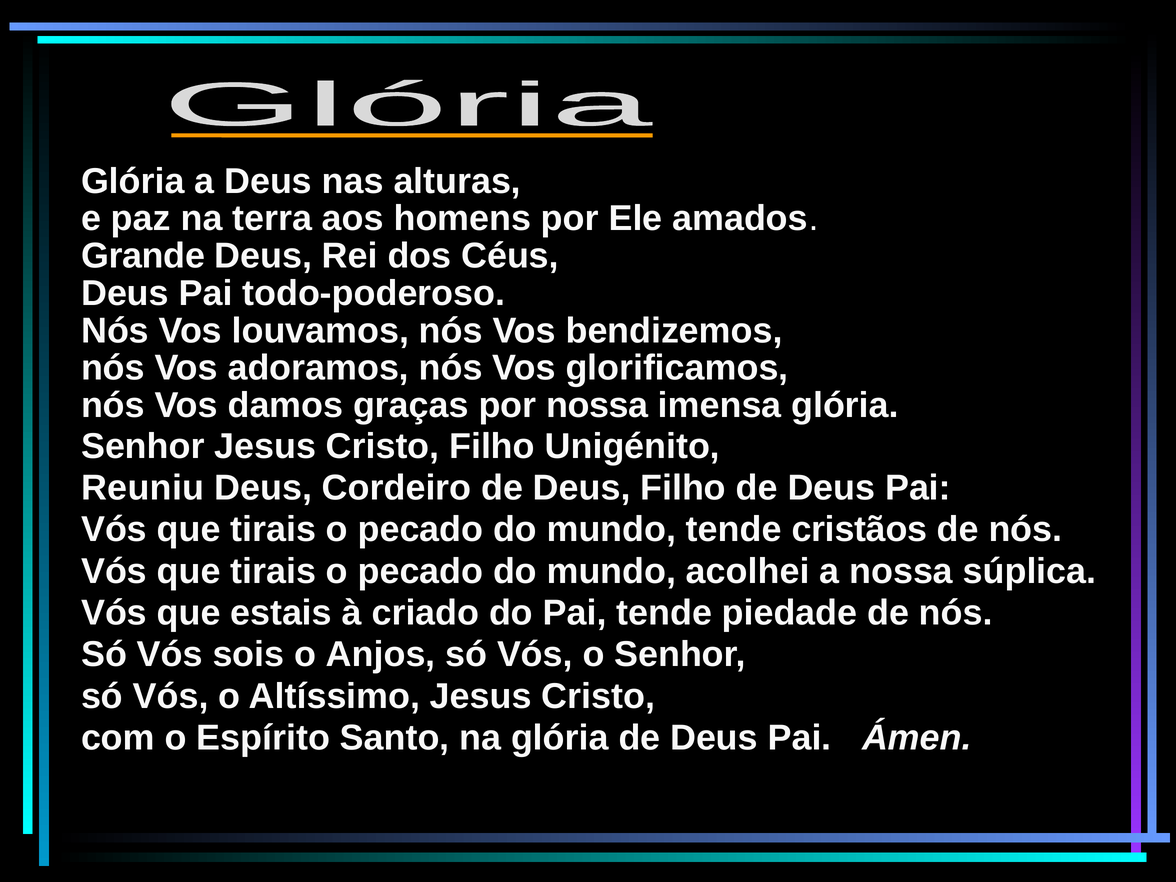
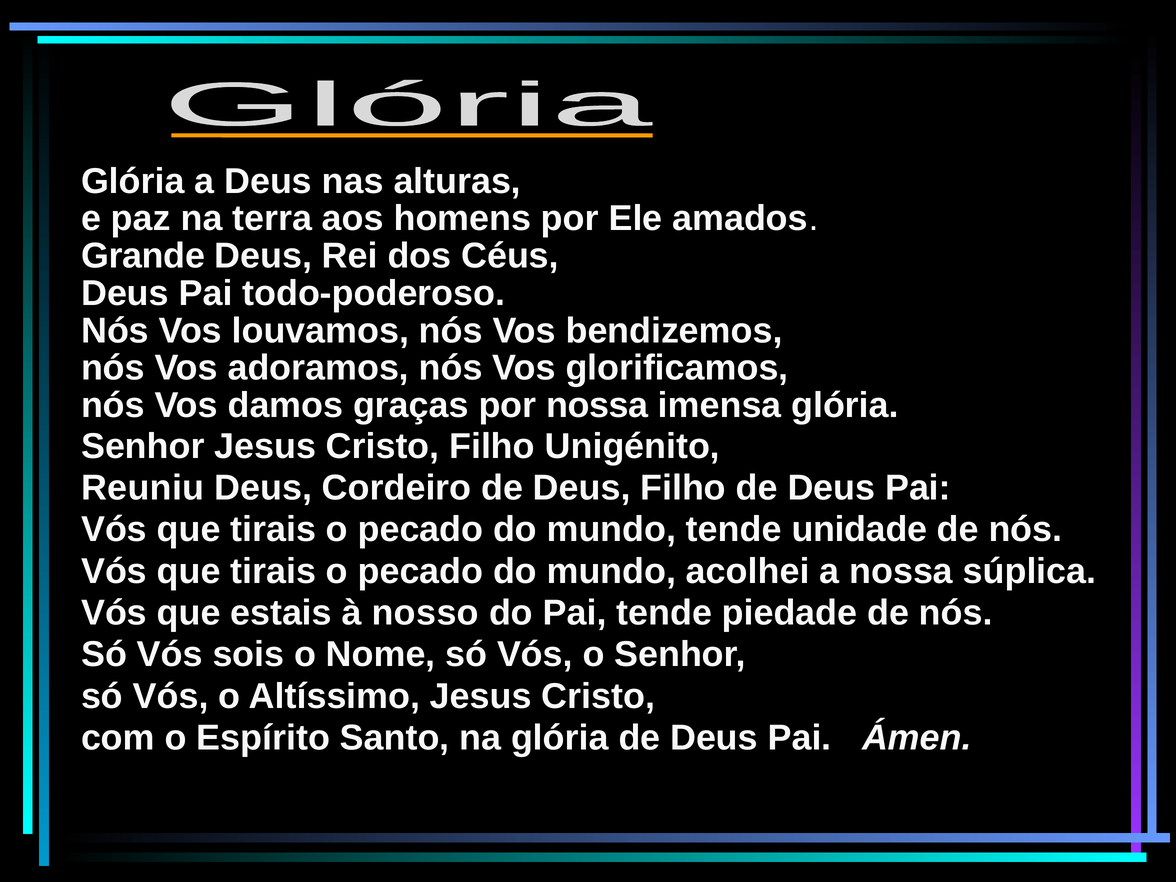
cristãos: cristãos -> unidade (859, 530)
criado: criado -> nosso (425, 613)
Anjos: Anjos -> Nome (381, 655)
